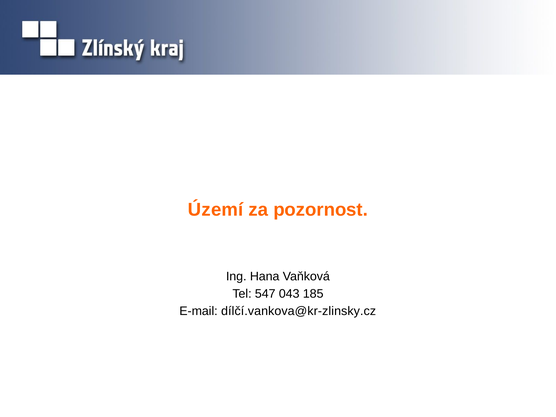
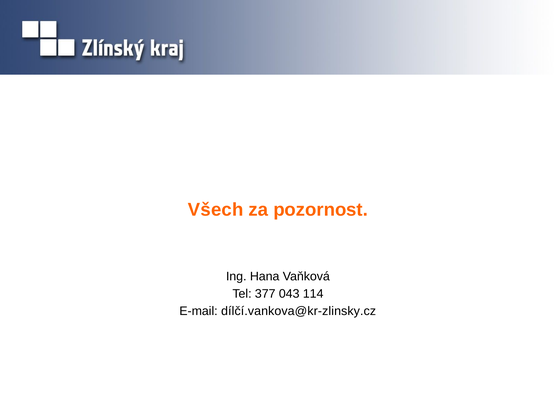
Území: Území -> Všech (216, 210)
547: 547 -> 377 (265, 294)
185: 185 -> 114 (313, 294)
